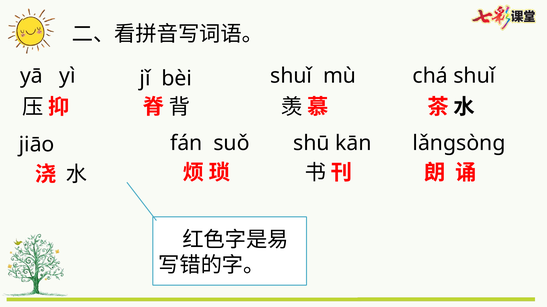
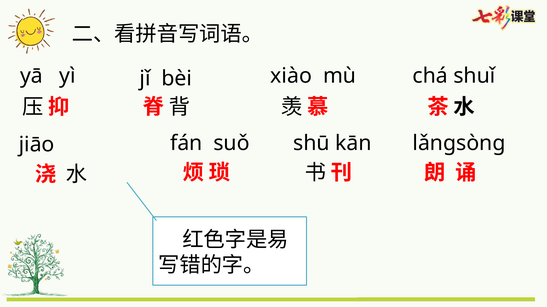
shuǐ: shuǐ -> xiào (291, 76)
